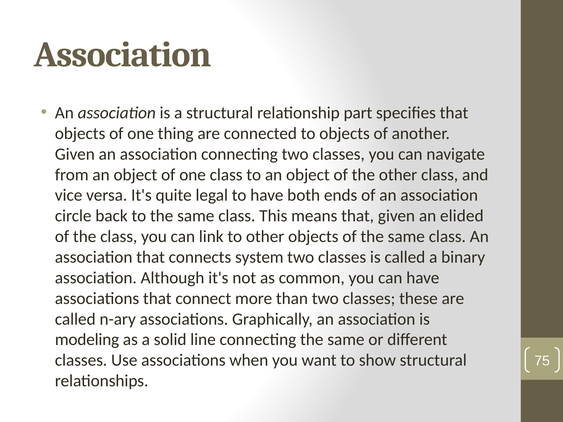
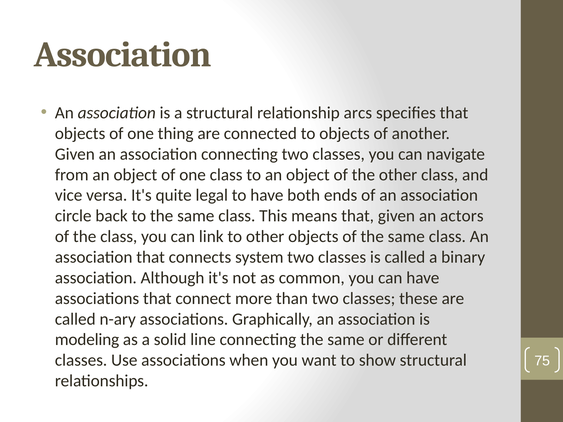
part: part -> arcs (358, 113)
elided: elided -> actors (462, 216)
